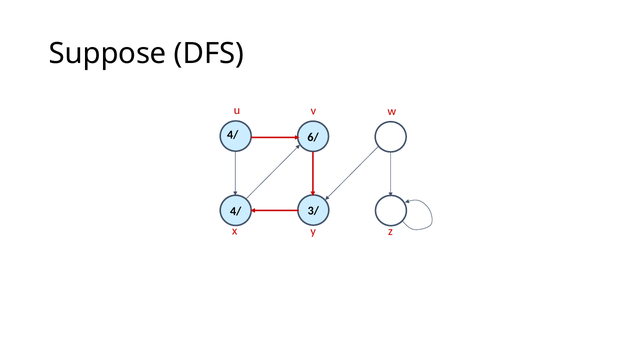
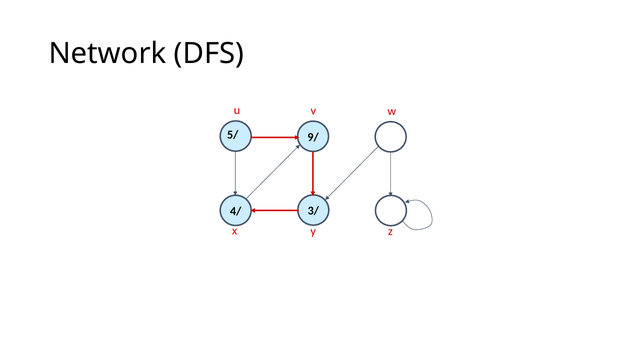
Suppose: Suppose -> Network (108, 54)
4/: 4/ -> 5/ (233, 134)
6/: 6/ -> 9/ (313, 137)
